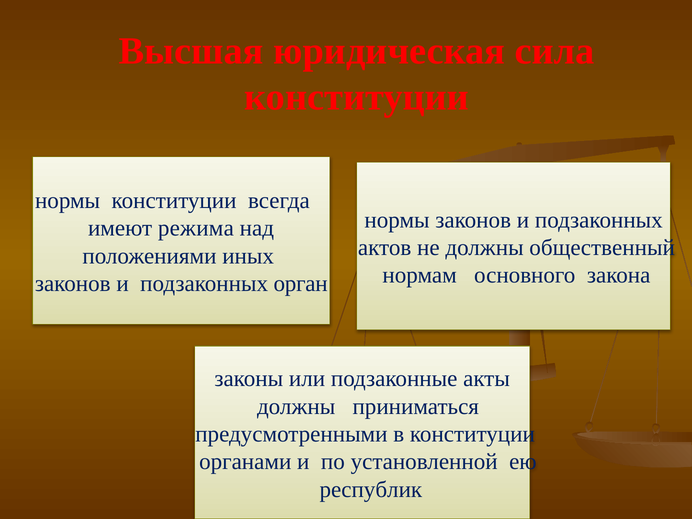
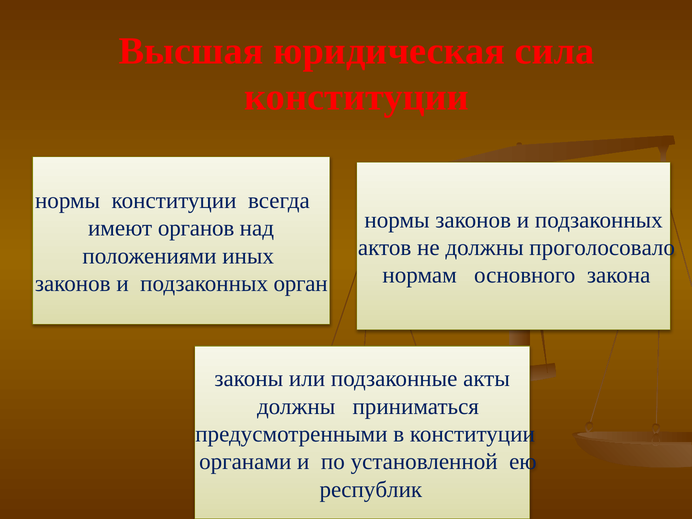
режима: режима -> органов (196, 228)
общественный: общественный -> проголосовало (602, 248)
